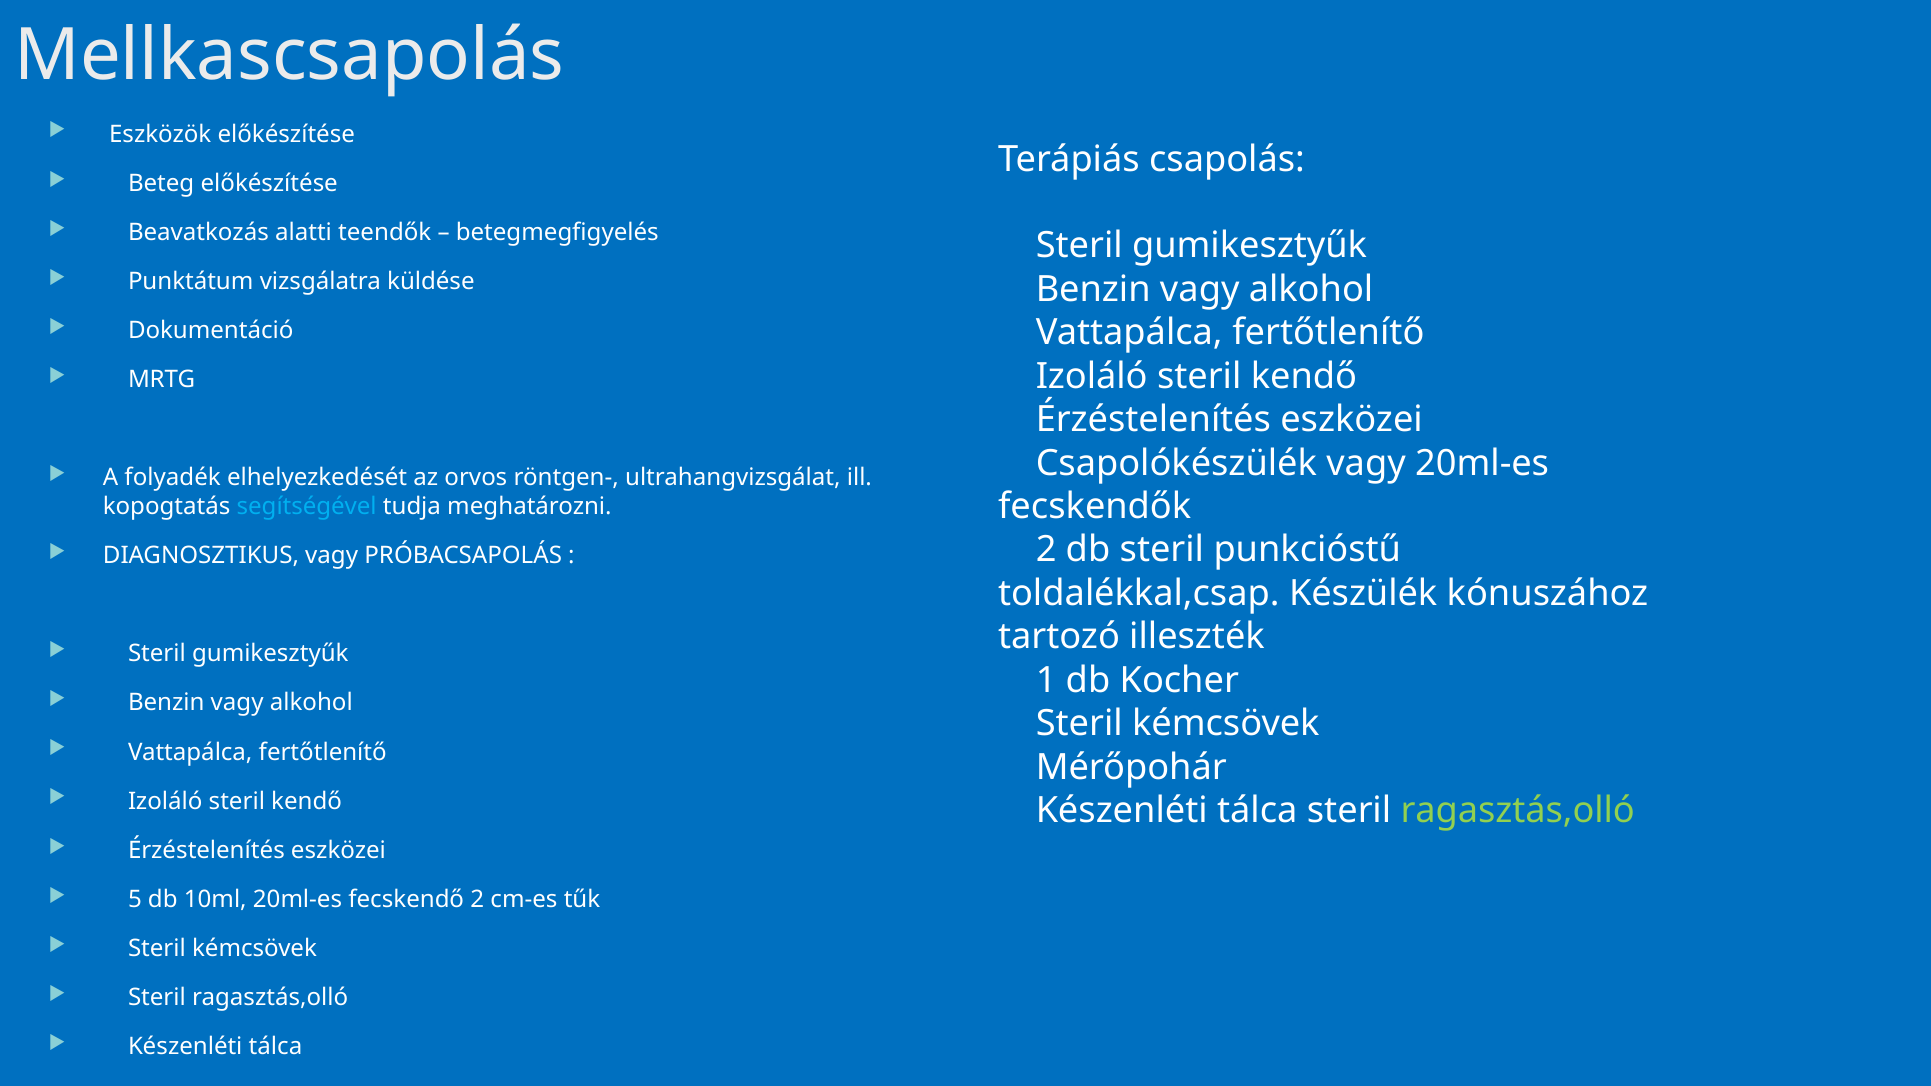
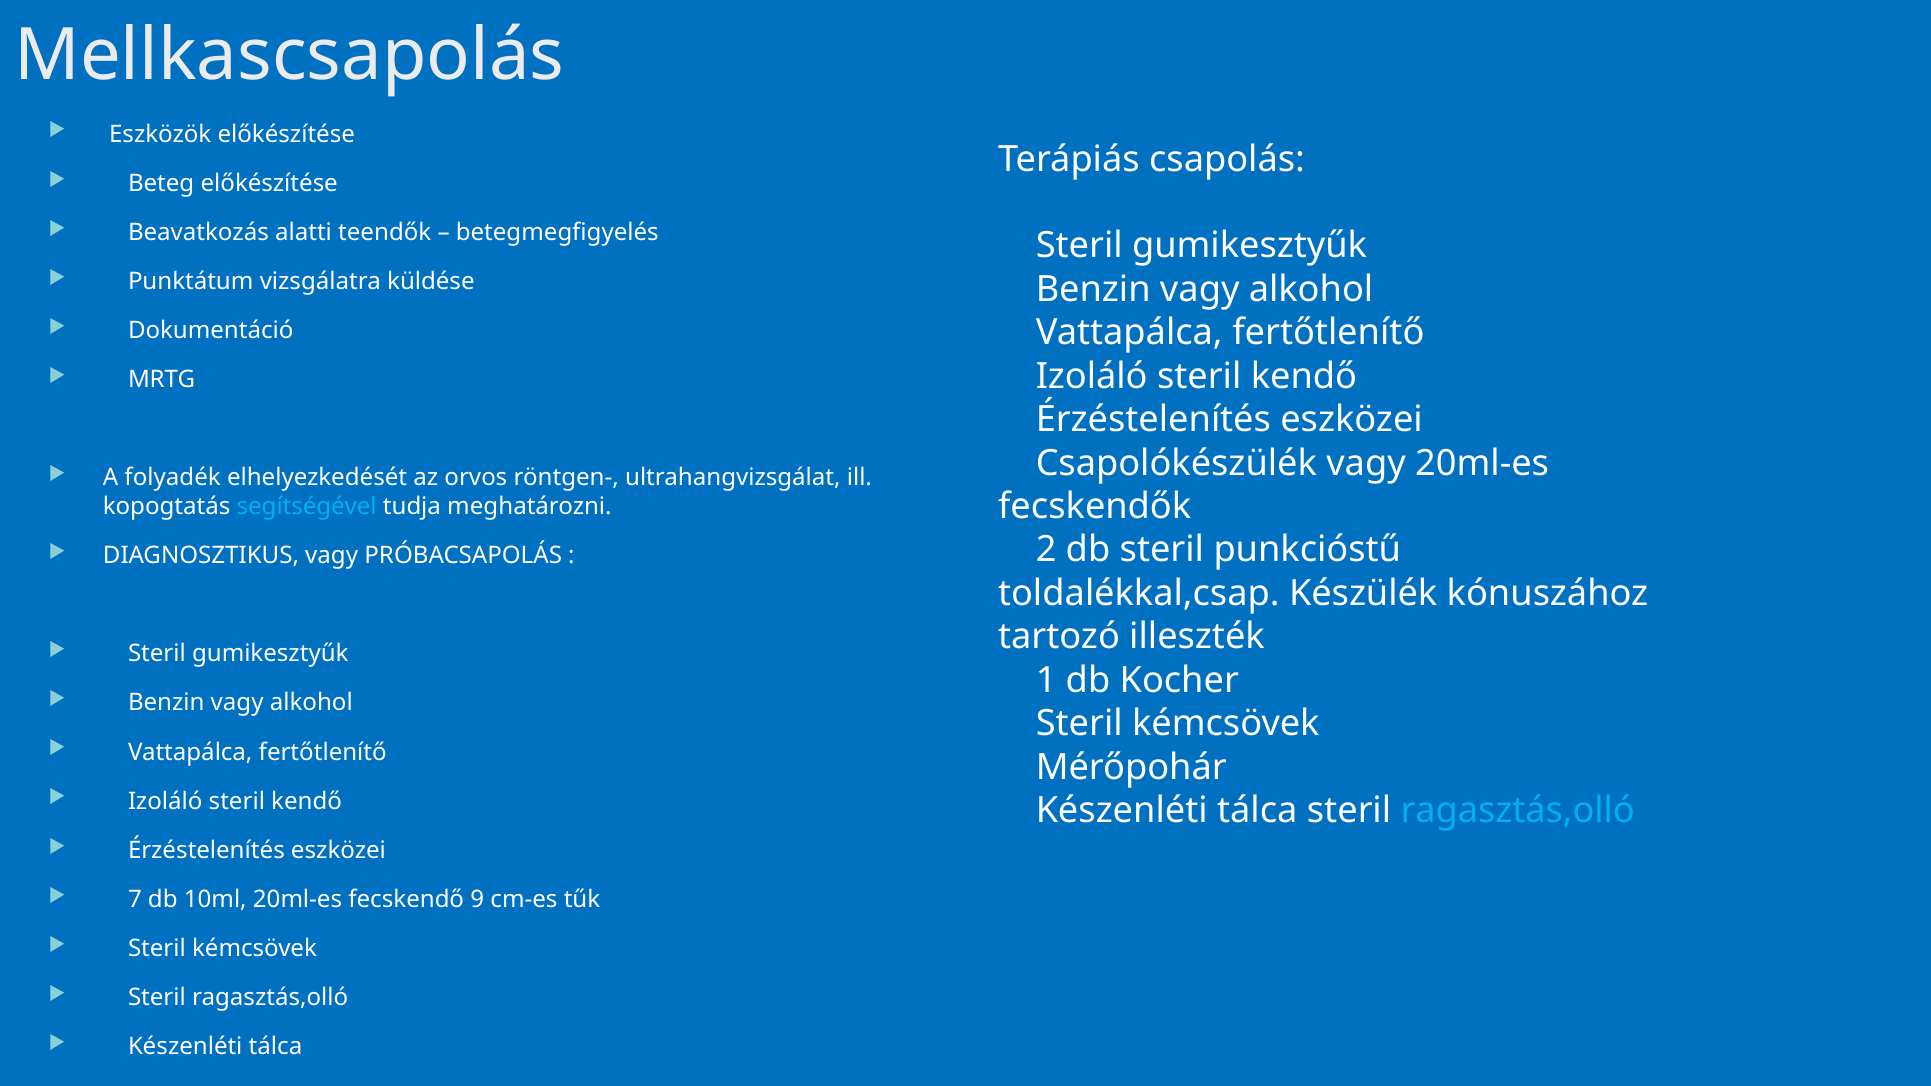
ragasztás,olló colour: light green -> light blue (1518, 811)
5: 5 -> 7 (135, 899)
fecskendő 2: 2 -> 9 (477, 899)
